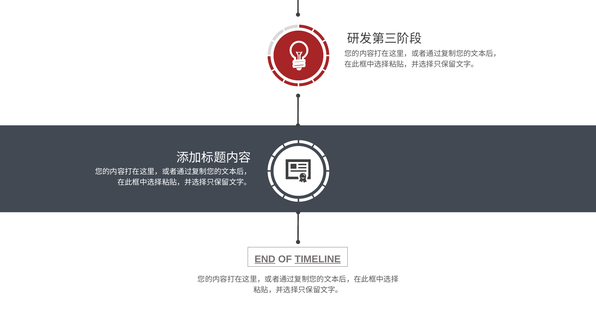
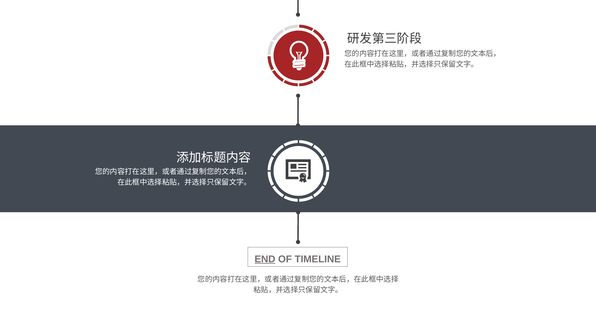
TIMELINE underline: present -> none (318, 259)
